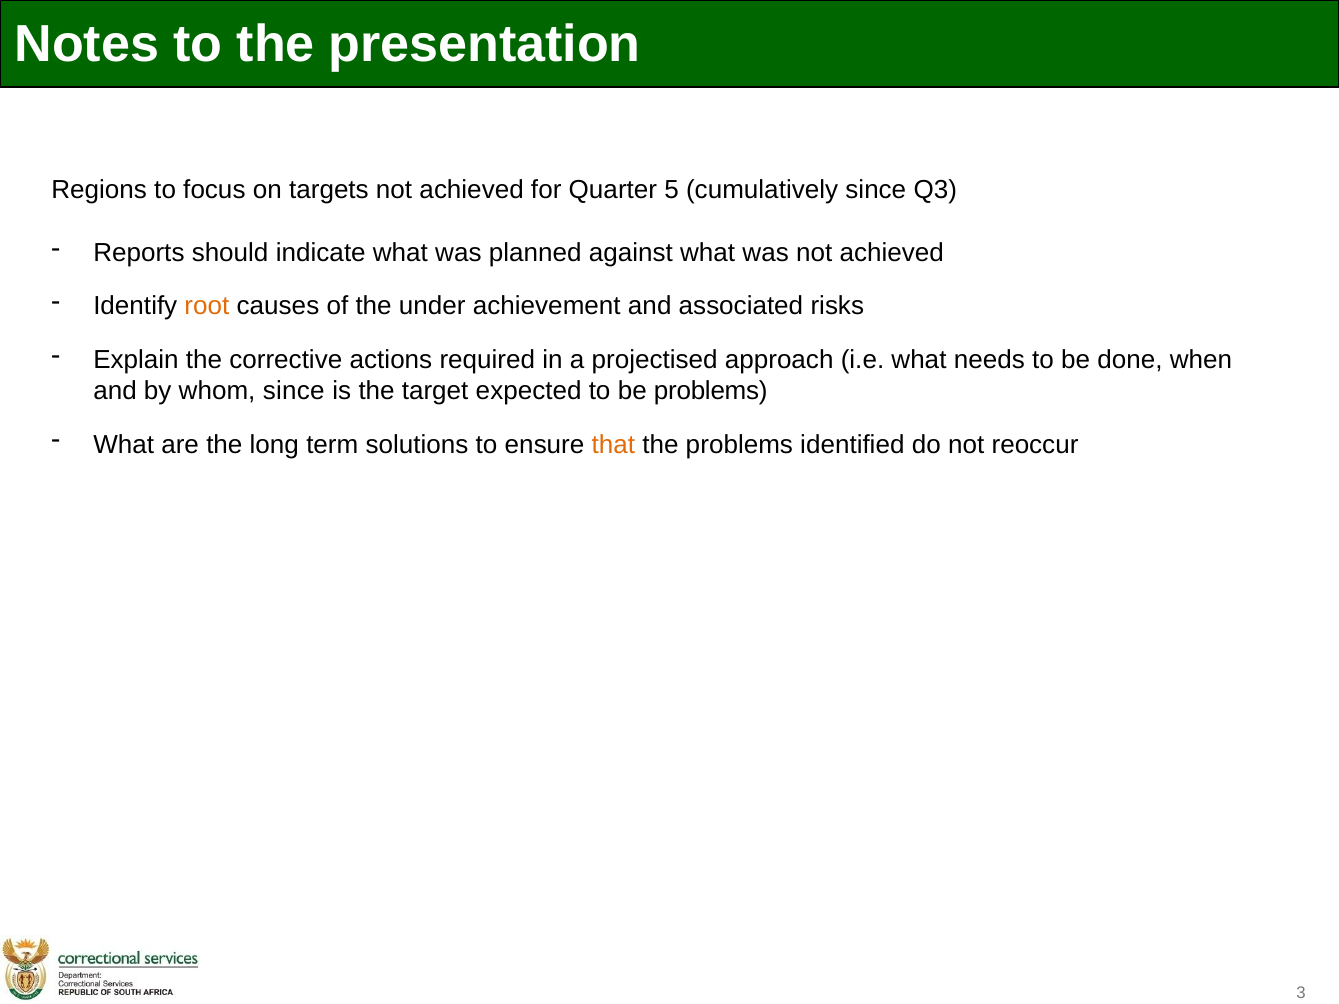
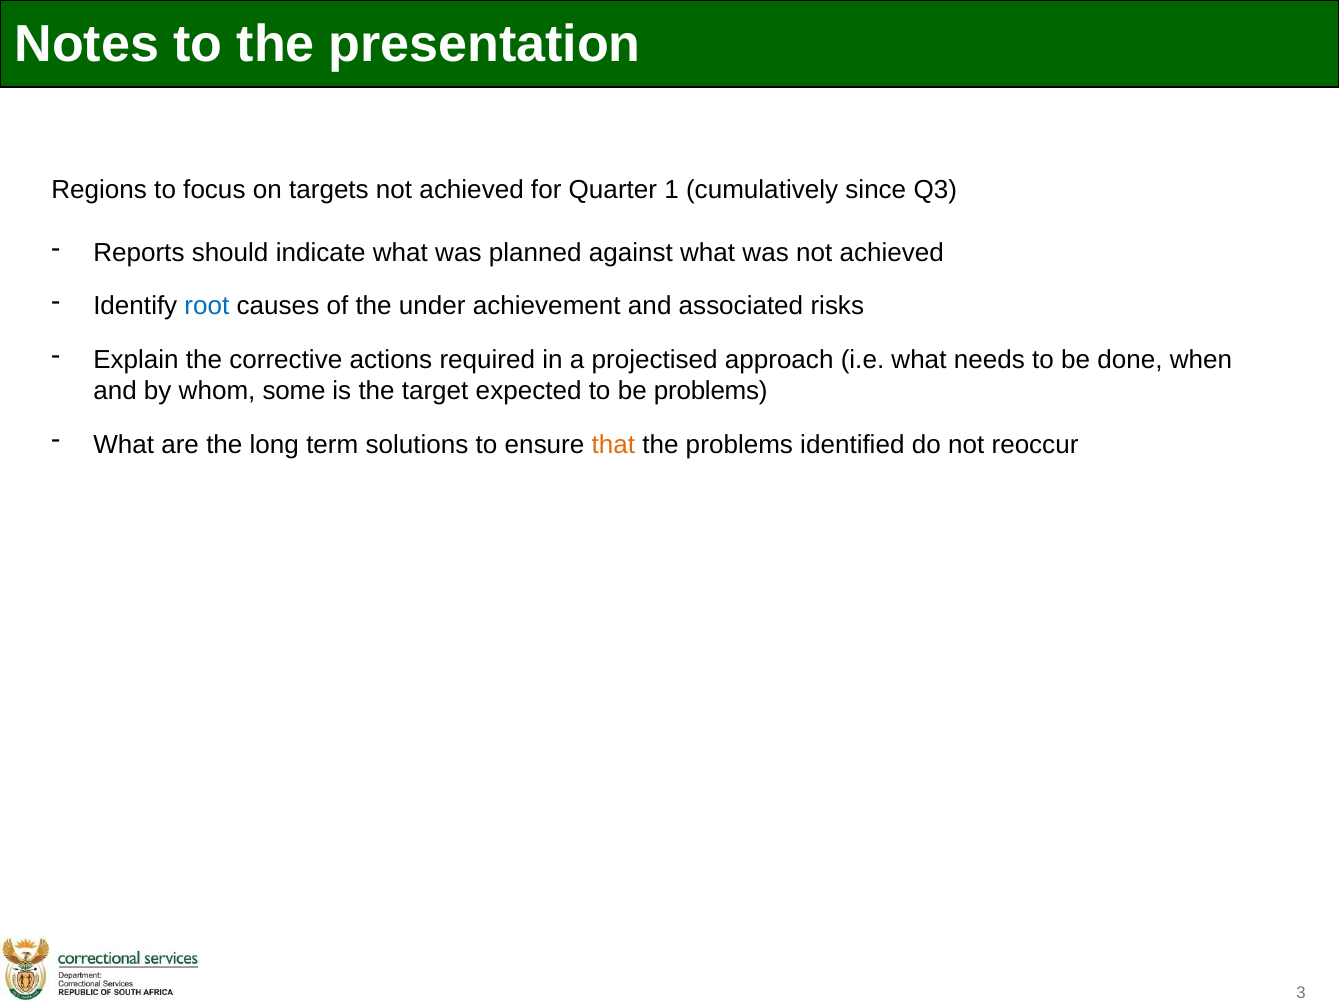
5: 5 -> 1 (672, 190)
root colour: orange -> blue (207, 306)
whom since: since -> some (294, 391)
